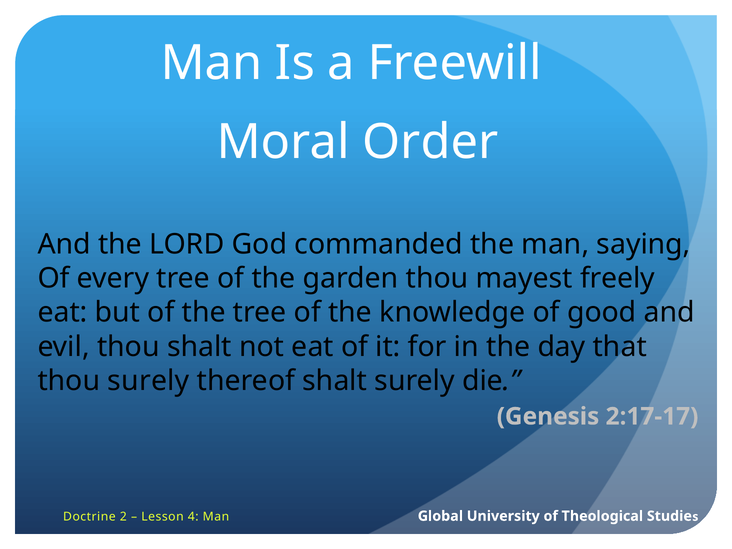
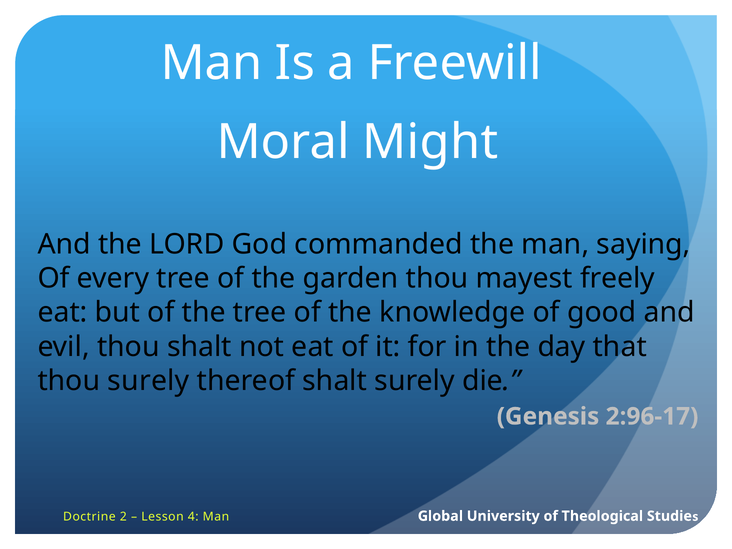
Order: Order -> Might (430, 142)
2:17-17: 2:17-17 -> 2:96-17 (652, 416)
